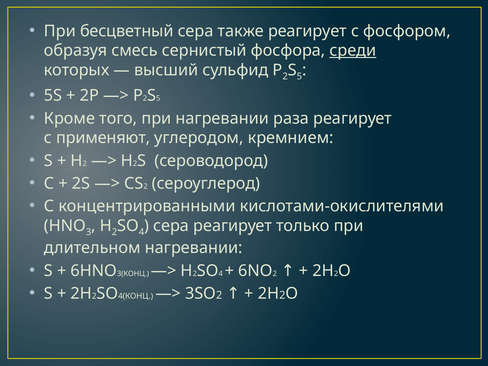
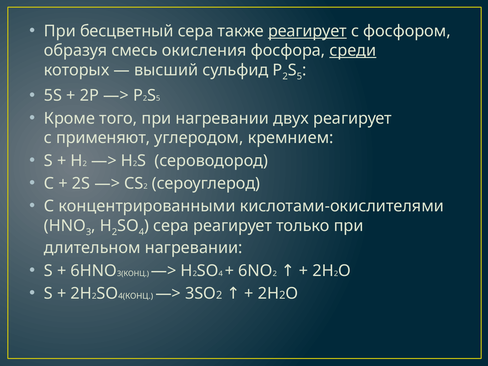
реагирует underline: none -> present (307, 31)
сернистый: сернистый -> окисления (204, 51)
раза: раза -> двух (291, 118)
